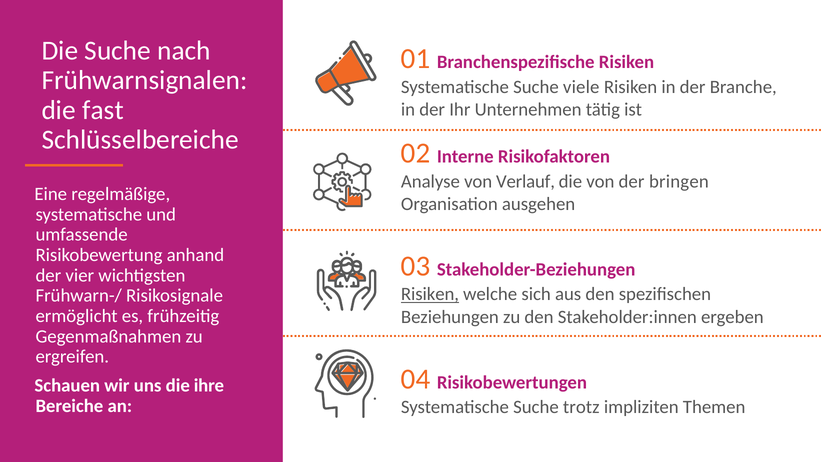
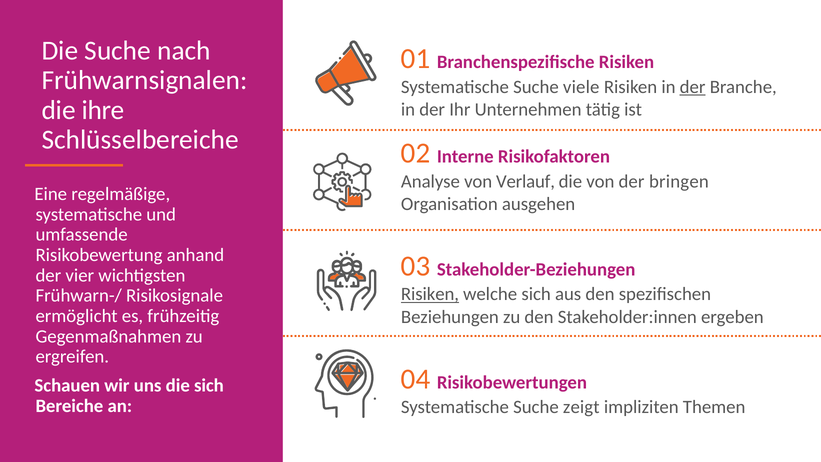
der underline: none -> present (693, 87)
fast: fast -> ihre (103, 110)
die ihre: ihre -> sich (209, 385)
trotz: trotz -> zeigt (581, 407)
